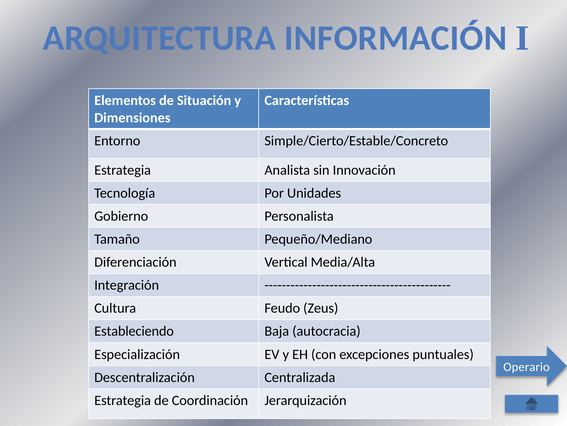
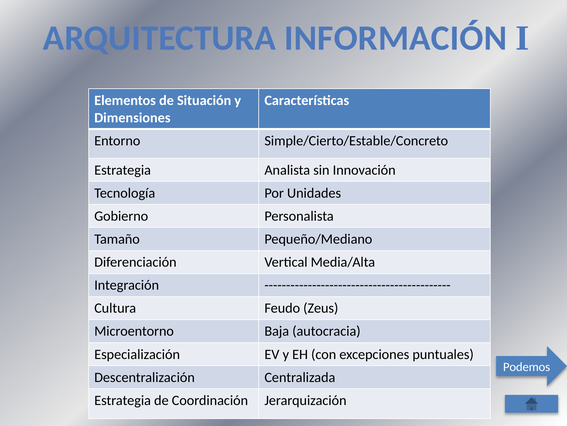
Estableciendo: Estableciendo -> Microentorno (134, 331)
Operario: Operario -> Podemos (527, 366)
